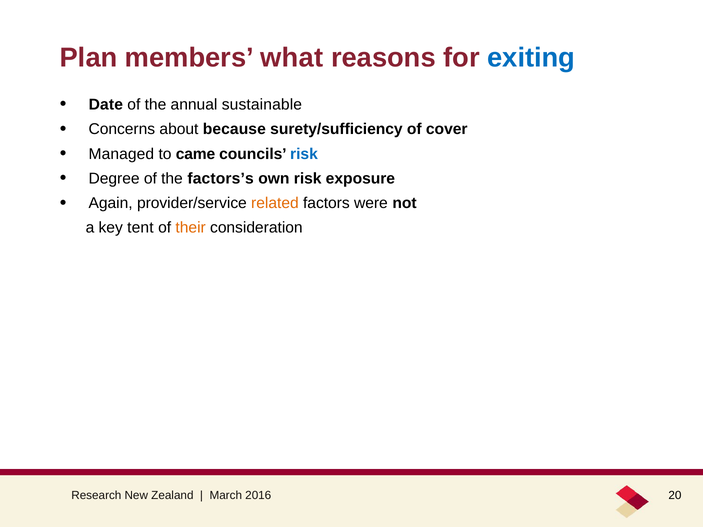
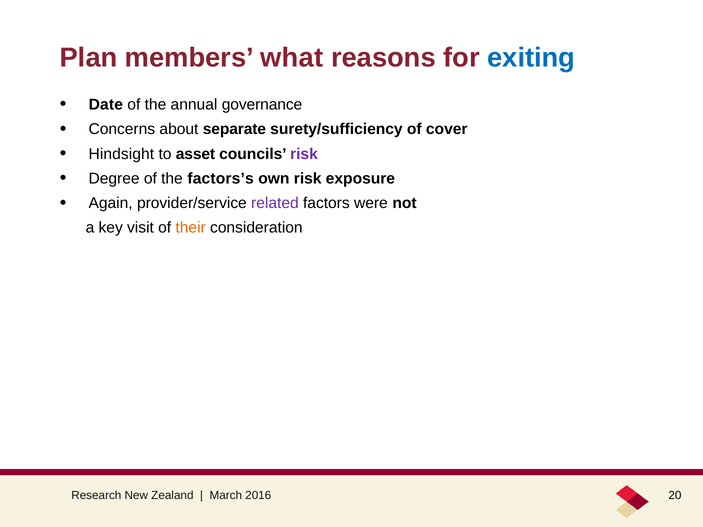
sustainable: sustainable -> governance (262, 105)
because: because -> separate (234, 129)
Managed: Managed -> Hindsight (121, 154)
came: came -> asset (195, 154)
risk colour: blue -> purple (304, 154)
related colour: orange -> purple (275, 203)
tent: tent -> visit (140, 228)
